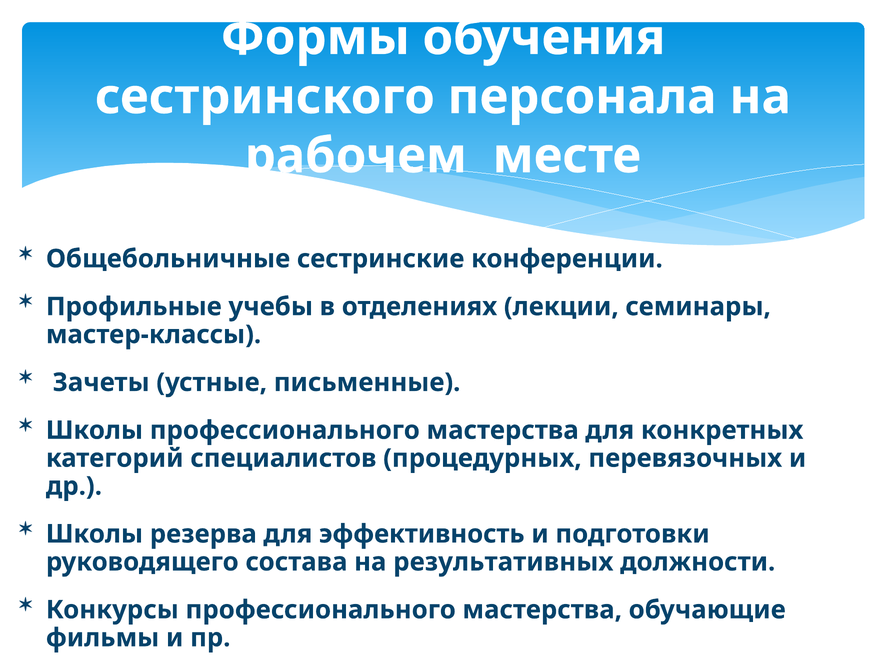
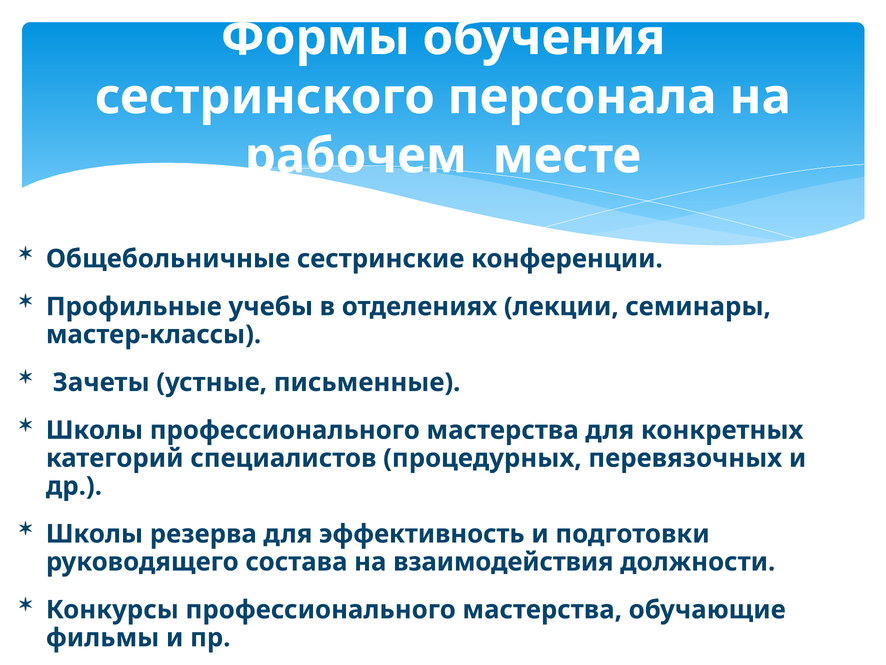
результативных: результативных -> взаимодействия (503, 562)
